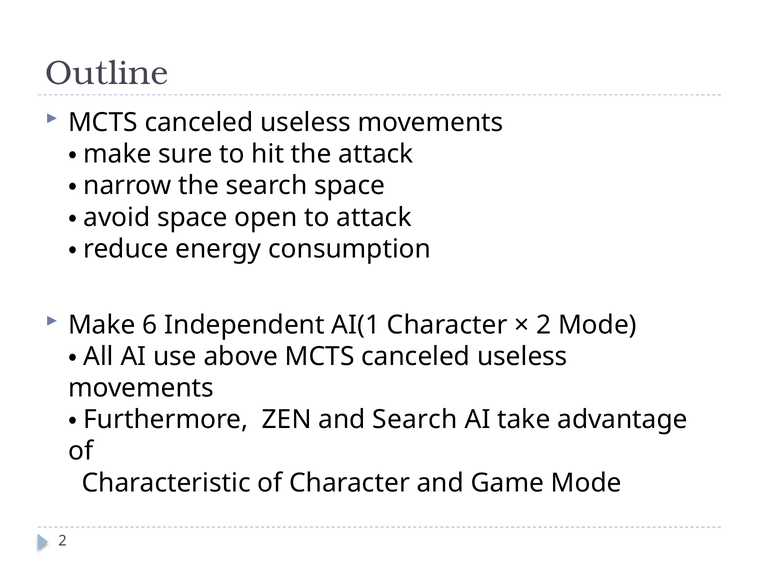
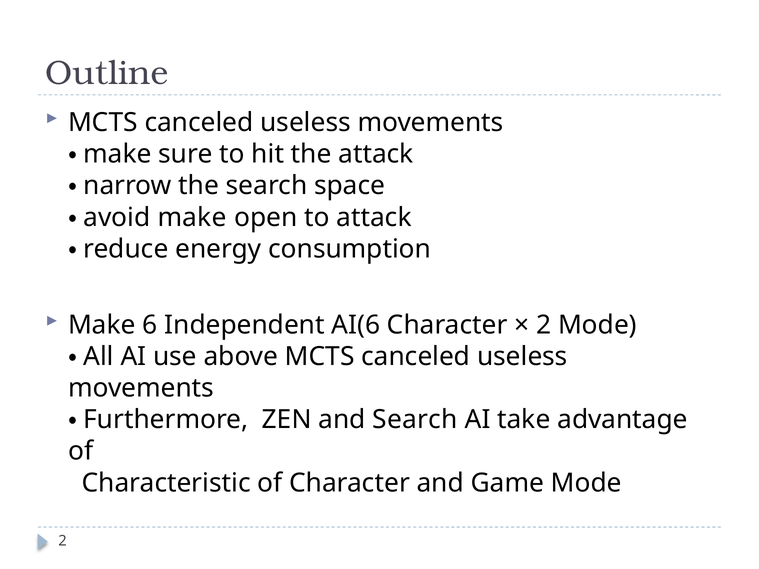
space: space -> make (192, 217)
AI(1: AI(1 -> AI(6 (356, 325)
